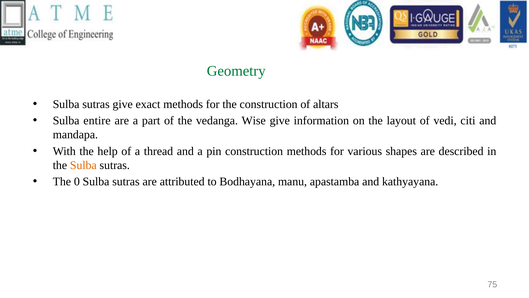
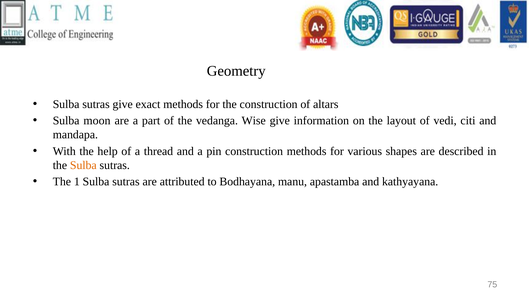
Geometry colour: green -> black (236, 71)
entire: entire -> moon (97, 120)
0: 0 -> 1 (77, 181)
